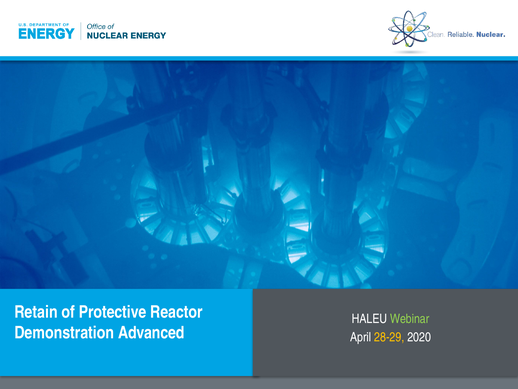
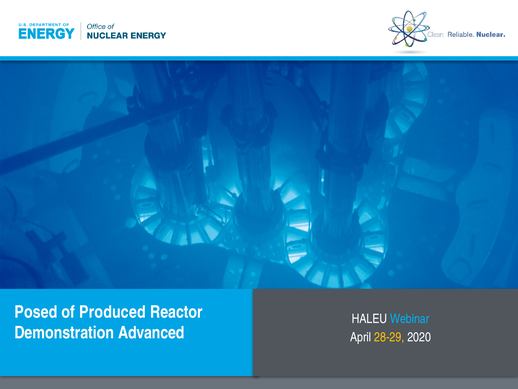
Retain: Retain -> Posed (36, 312)
Protective: Protective -> Produced (112, 312)
Webinar colour: light green -> light blue (410, 319)
